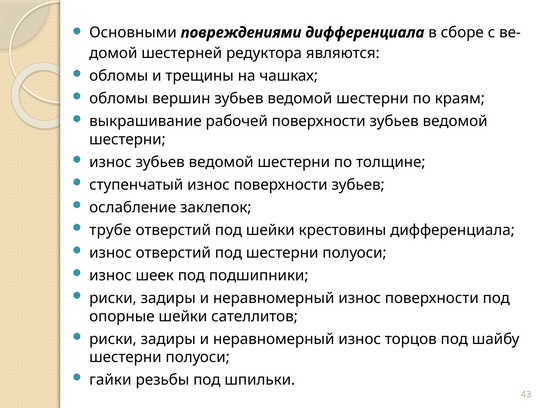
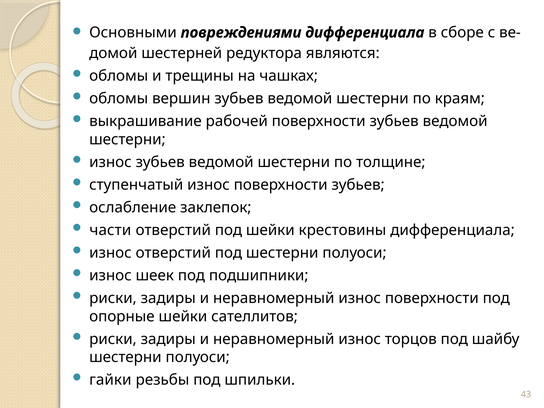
трубе: трубе -> части (110, 230)
